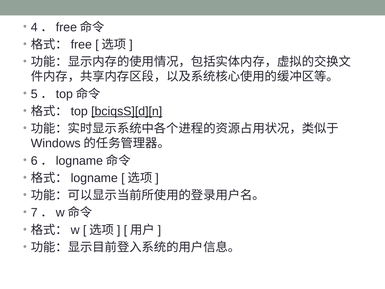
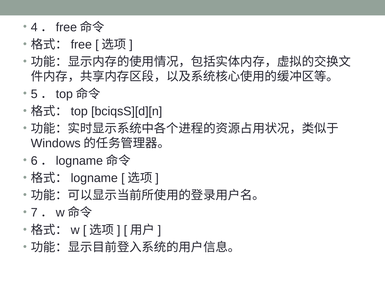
bciqsS][d][n underline: present -> none (127, 111)
